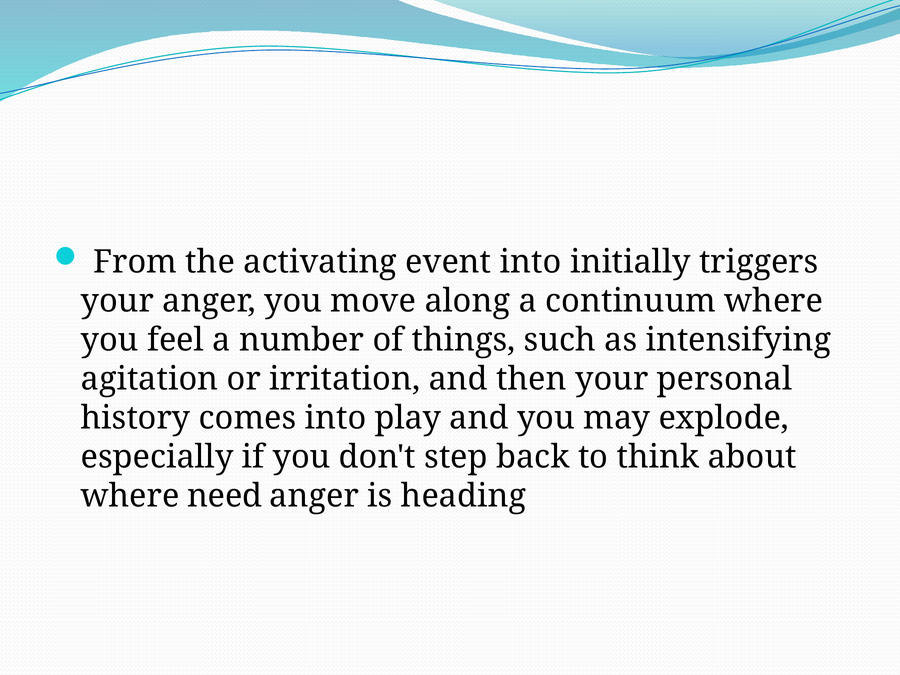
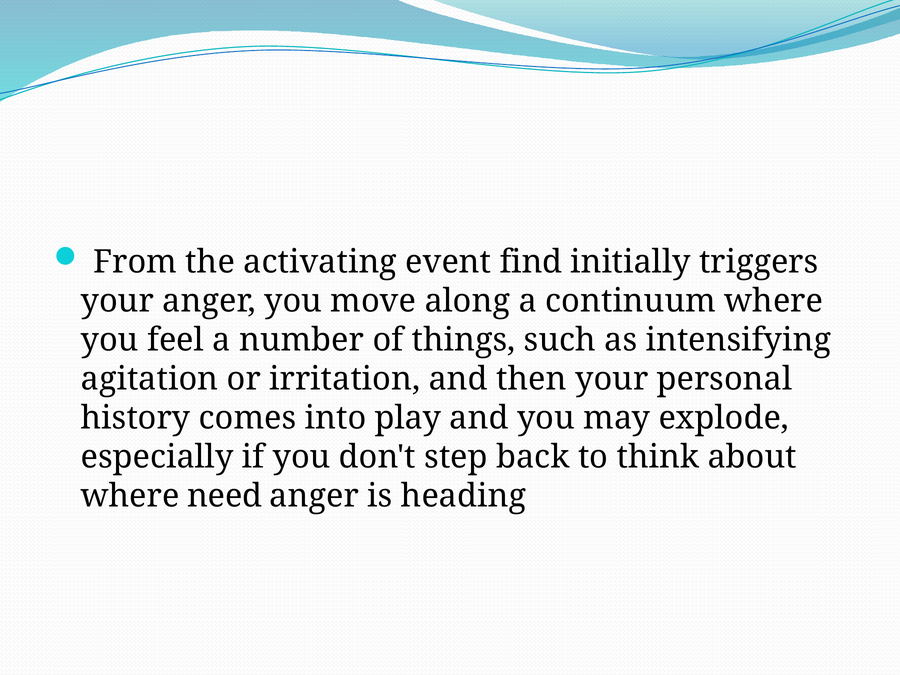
event into: into -> find (531, 262)
